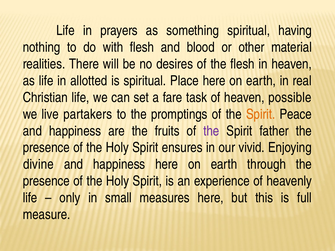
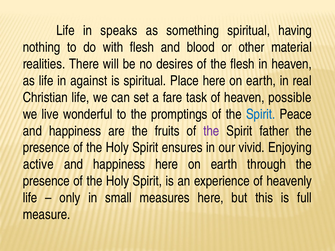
prayers: prayers -> speaks (119, 31)
allotted: allotted -> against (89, 81)
partakers: partakers -> wonderful (88, 114)
Spirit colour: orange -> blue (261, 114)
divine: divine -> active (38, 165)
